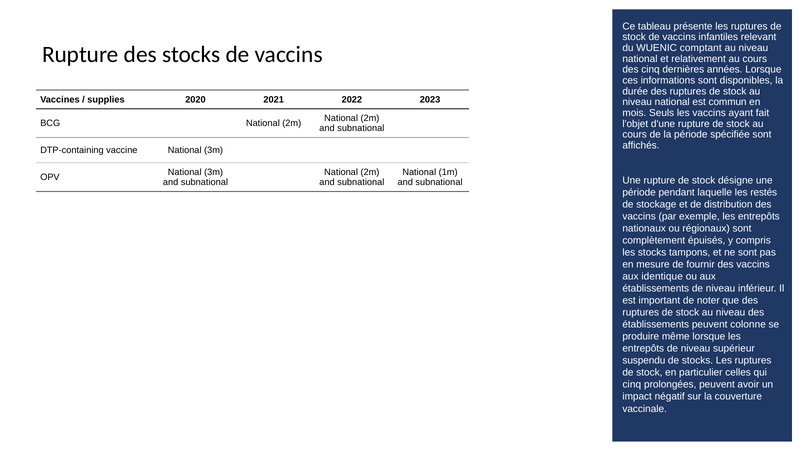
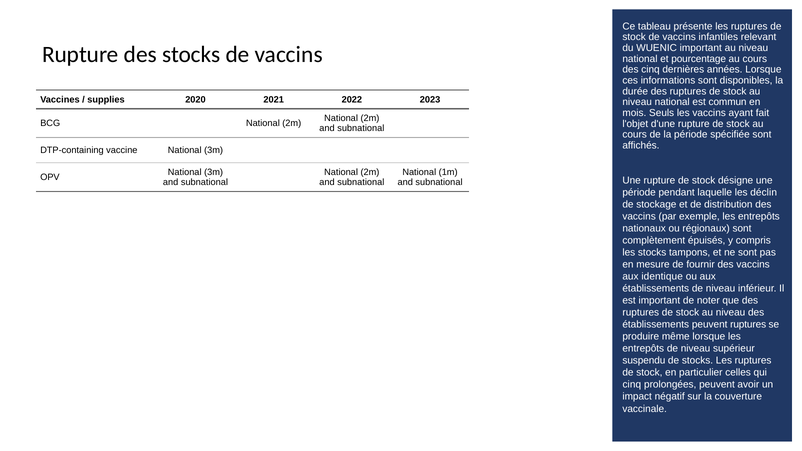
WUENIC comptant: comptant -> important (701, 48)
relativement: relativement -> pourcentage (699, 59)
restés: restés -> déclin (764, 192)
peuvent colonne: colonne -> ruptures (748, 325)
